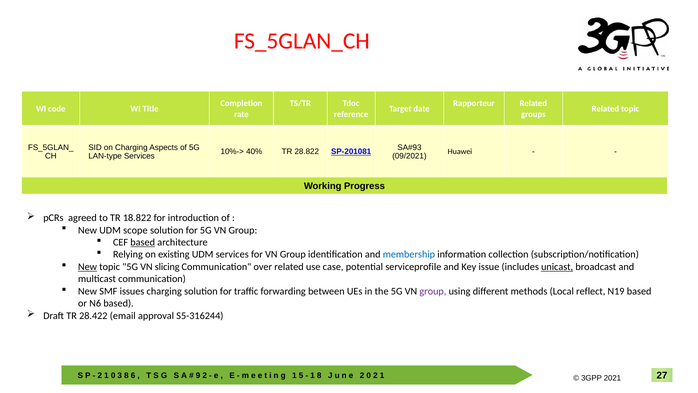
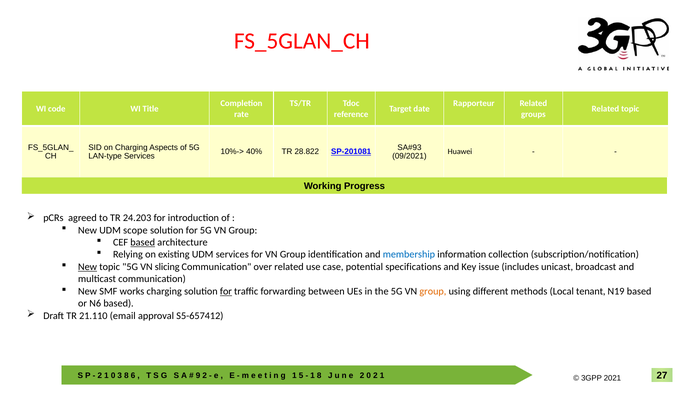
18.822: 18.822 -> 24.203 (137, 218)
serviceprofile: serviceprofile -> specifications (413, 267)
unicast underline: present -> none (557, 267)
issues: issues -> works (132, 291)
for underline: none -> present (226, 291)
group colour: purple -> orange (433, 291)
reflect: reflect -> tenant (591, 291)
28.422: 28.422 -> 21.110 (93, 315)
S5-316244: S5-316244 -> S5-657412 (200, 315)
